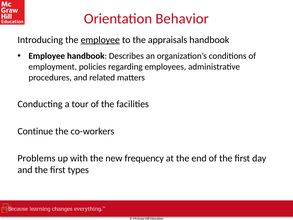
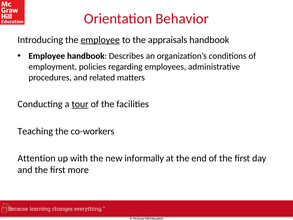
tour underline: none -> present (80, 104)
Continue: Continue -> Teaching (35, 131)
Problems: Problems -> Attention (37, 158)
frequency: frequency -> informally (144, 158)
types: types -> more (78, 170)
